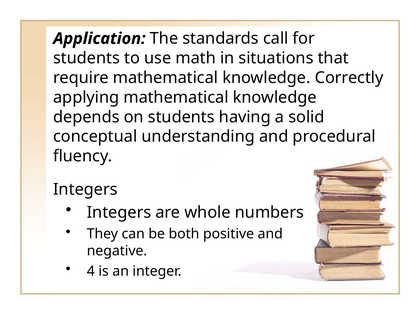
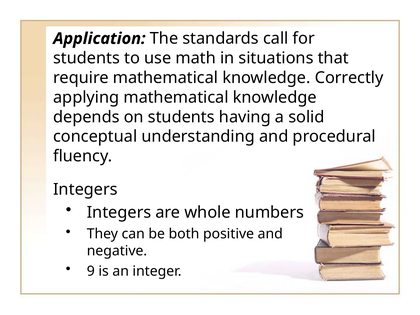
4: 4 -> 9 (91, 271)
